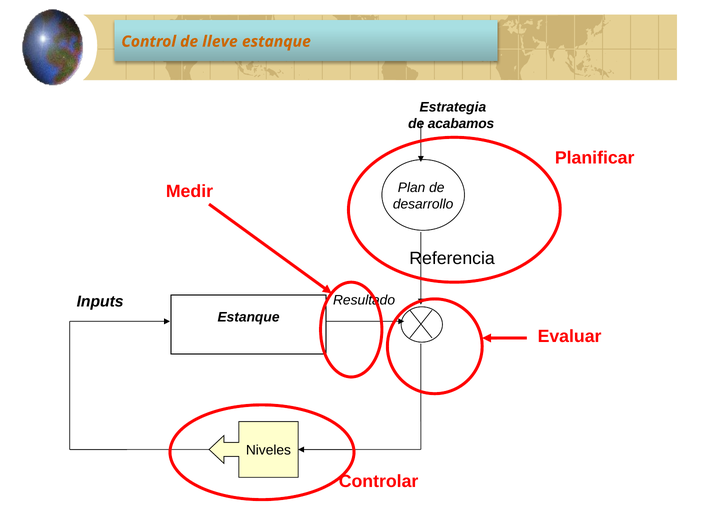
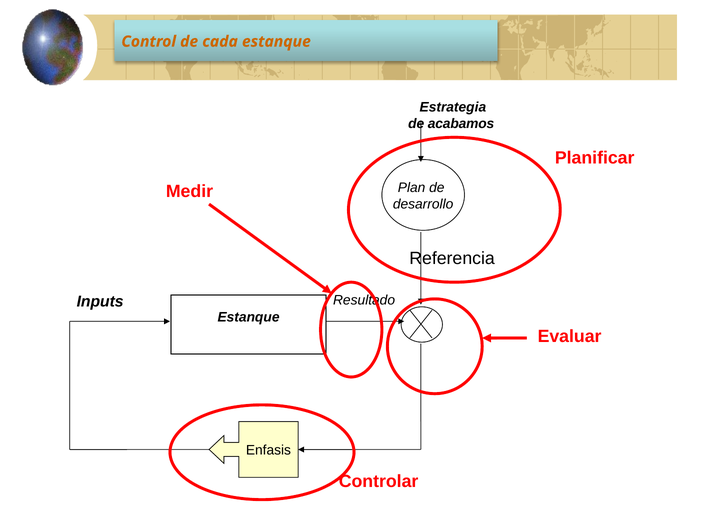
lleve: lleve -> cada (220, 42)
Niveles: Niveles -> Enfasis (268, 450)
